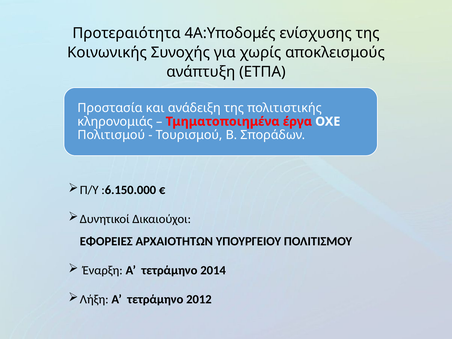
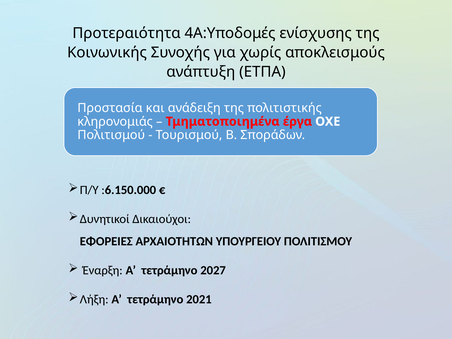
2014: 2014 -> 2027 (213, 270)
2012: 2012 -> 2021 (199, 299)
